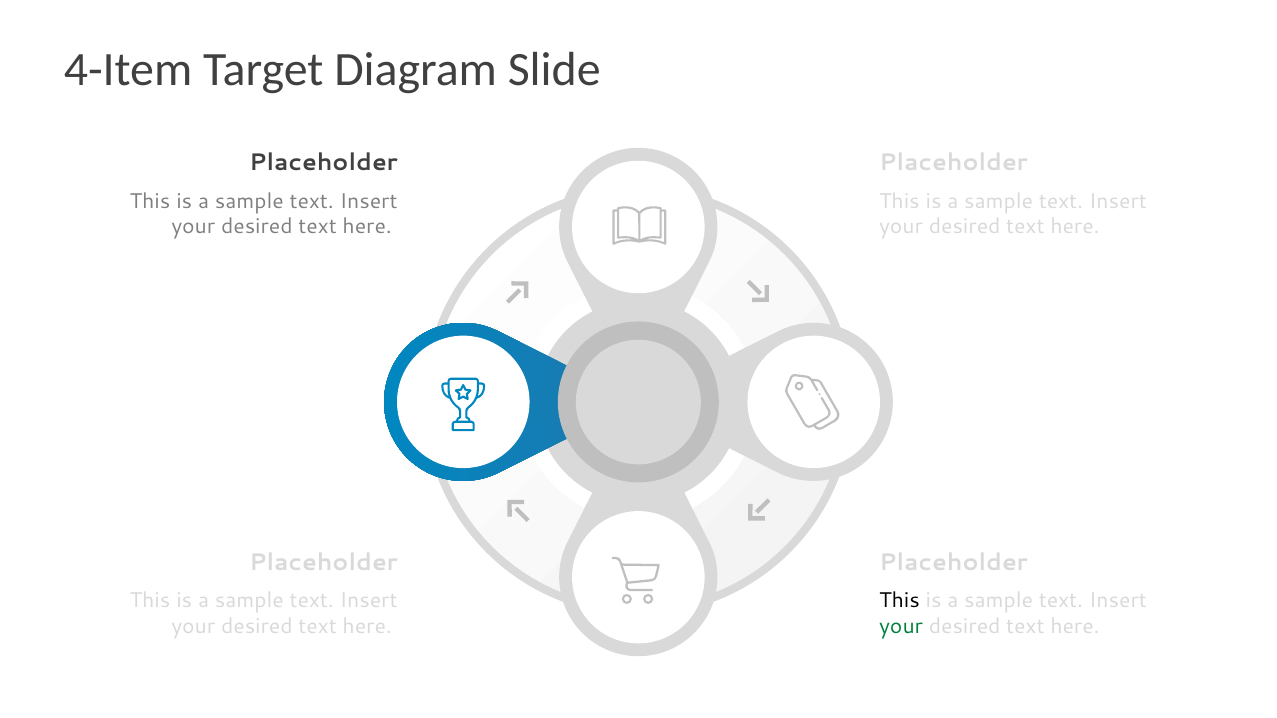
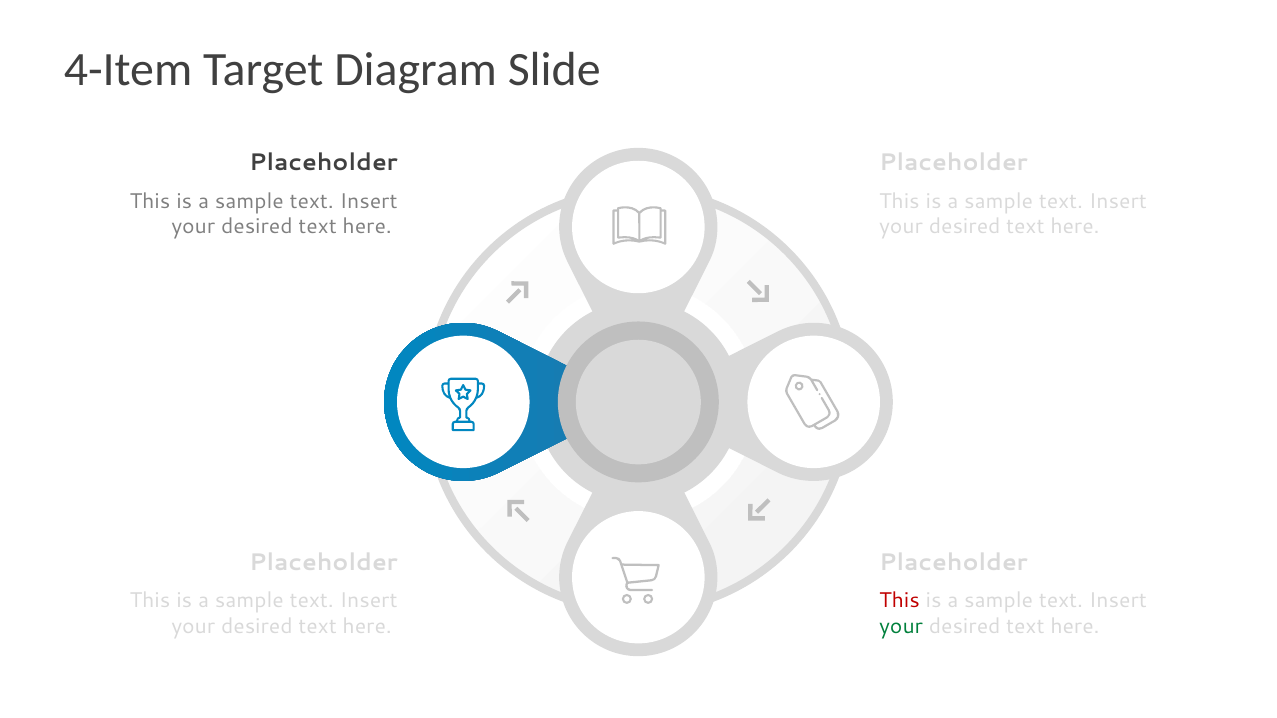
This colour: black -> red (899, 601)
